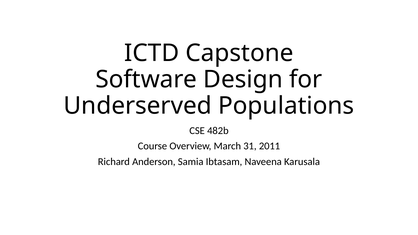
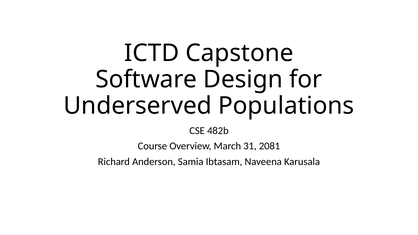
2011: 2011 -> 2081 (270, 146)
